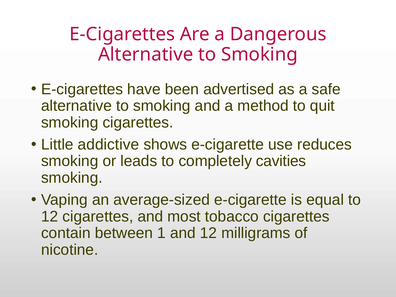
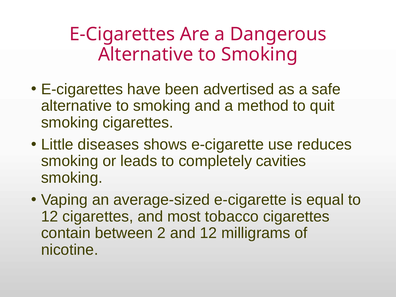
addictive: addictive -> diseases (108, 145)
1: 1 -> 2 (161, 233)
